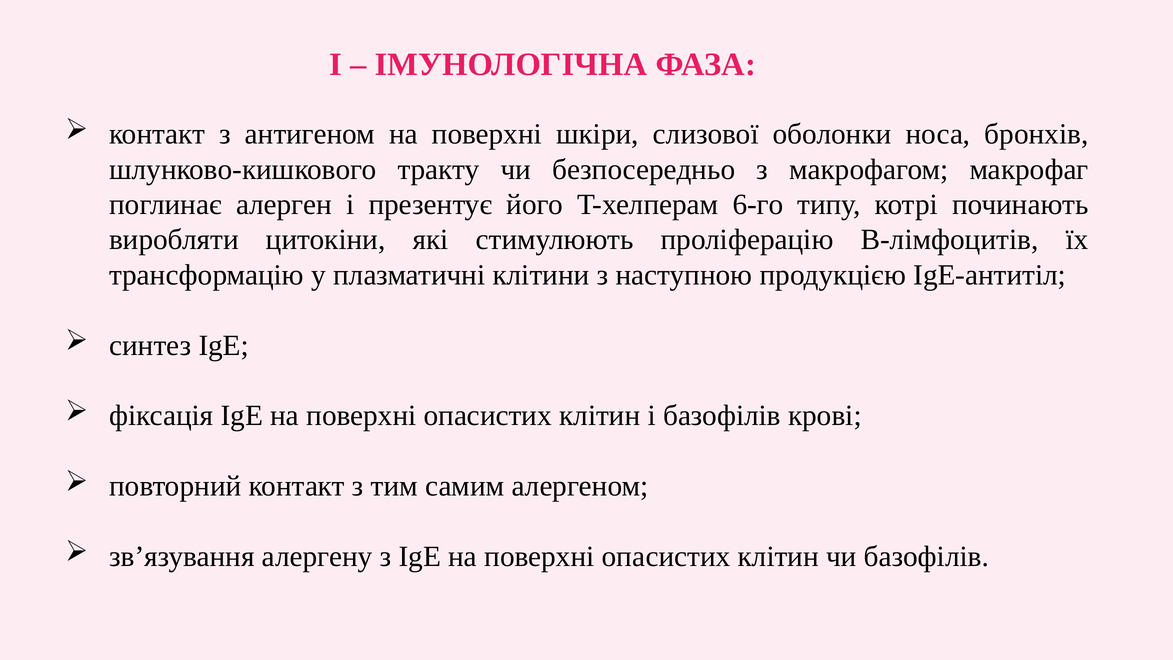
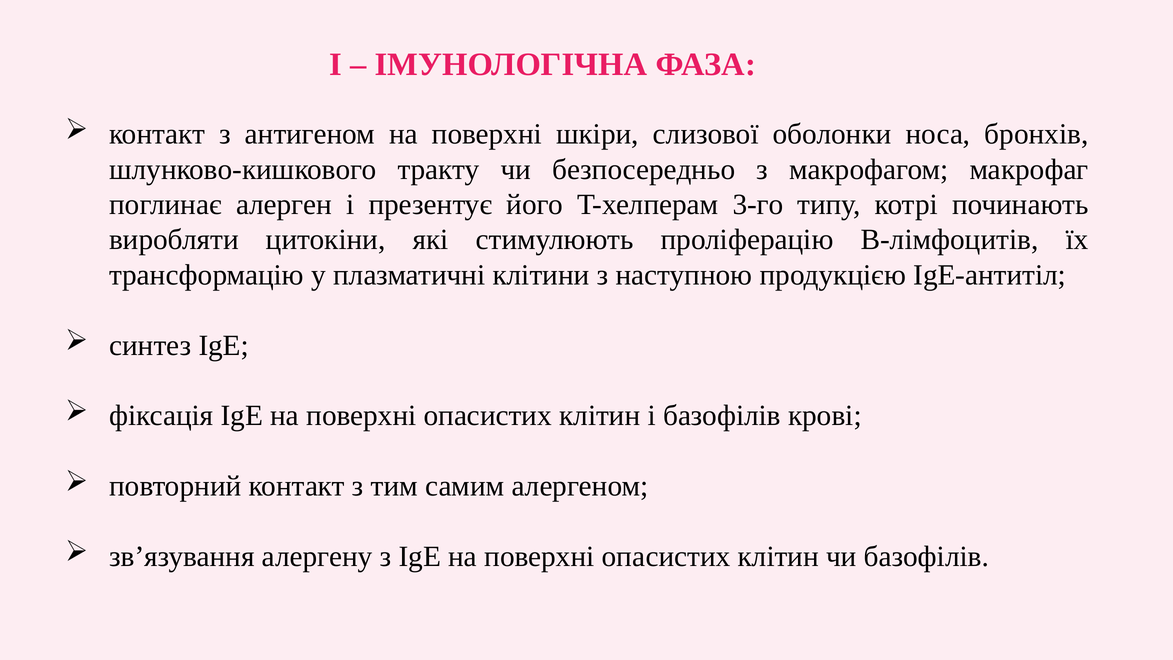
6-го: 6-го -> 3-го (758, 205)
